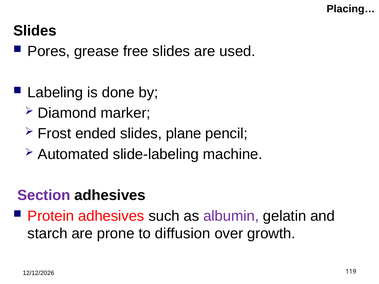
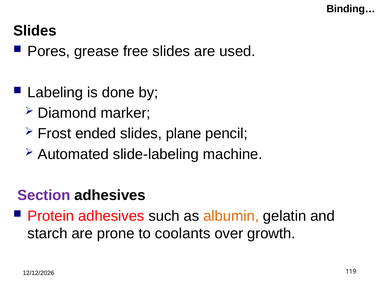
Placing…: Placing… -> Binding… (351, 9)
albumin colour: purple -> orange (231, 216)
diffusion: diffusion -> coolants (183, 234)
